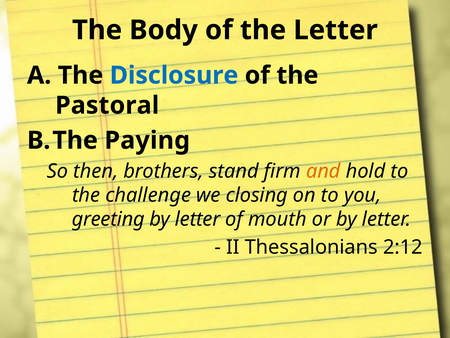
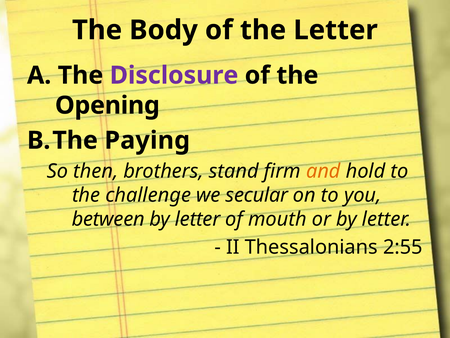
Disclosure colour: blue -> purple (174, 75)
Pastoral: Pastoral -> Opening (107, 105)
closing: closing -> secular (257, 195)
greeting: greeting -> between (108, 219)
2:12: 2:12 -> 2:55 (403, 247)
